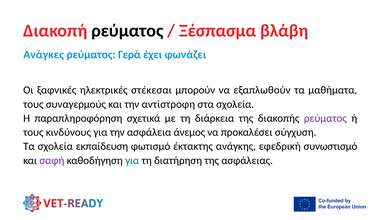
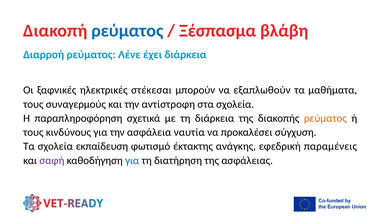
ρεύματος colour: black -> blue (127, 31)
Ανάγκες: Ανάγκες -> Διαρροή (44, 55)
Γερά: Γερά -> Λένε (129, 55)
έχει φωνάζει: φωνάζει -> διάρκεια (185, 55)
ρεύματος colour: purple -> orange (325, 119)
άνεμος: άνεμος -> ναυτία (189, 133)
συνωστισμό: συνωστισμό -> παραμένεις (330, 147)
